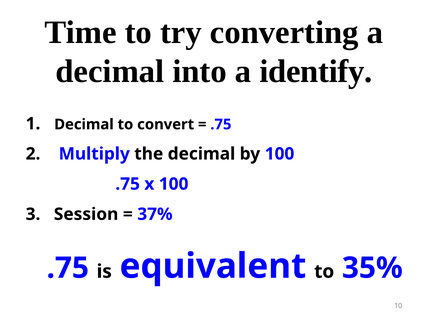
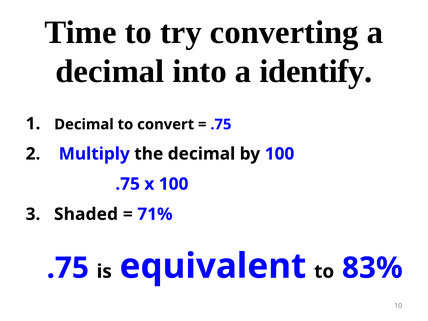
Session: Session -> Shaded (86, 214)
37%: 37% -> 71% (155, 214)
35%: 35% -> 83% (372, 268)
